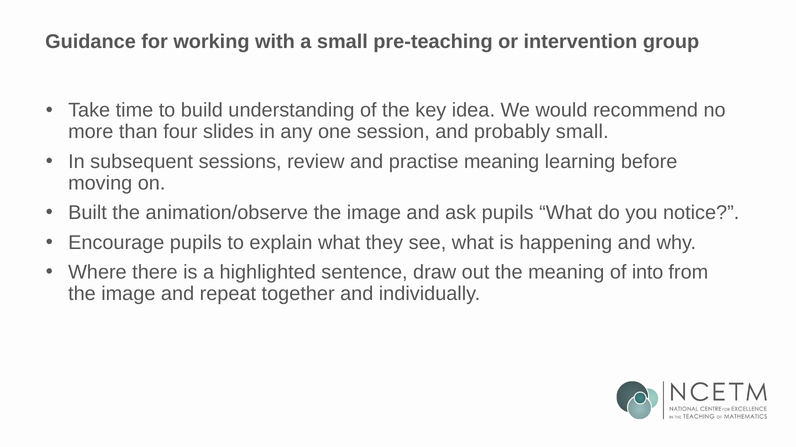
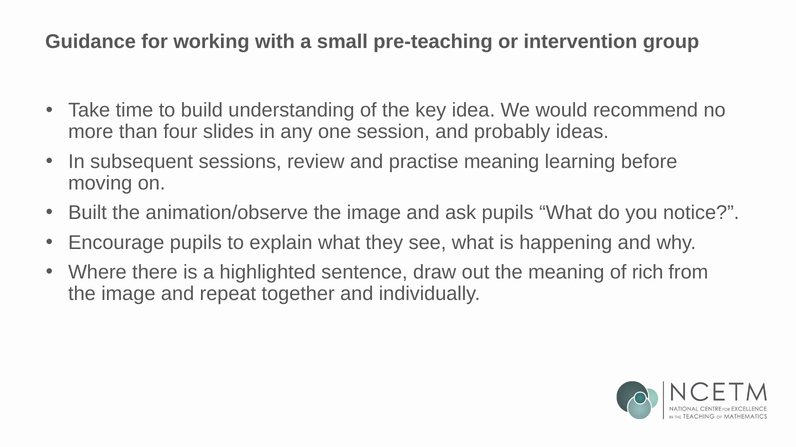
probably small: small -> ideas (582, 132)
into: into -> rich (648, 273)
